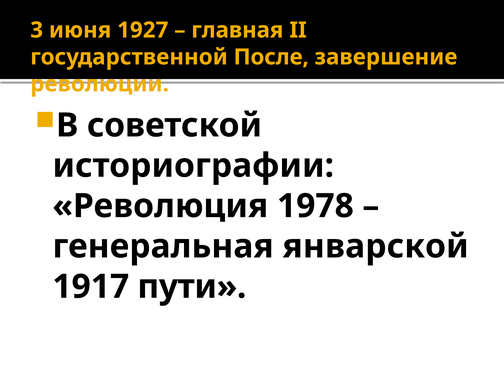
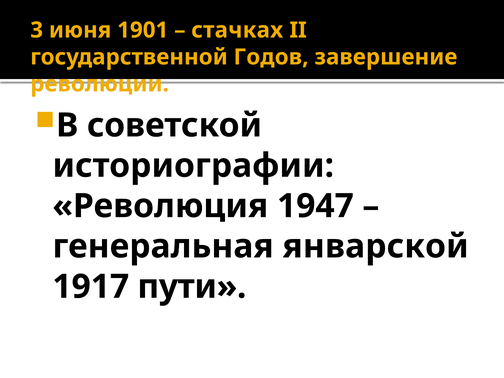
1927: 1927 -> 1901 (143, 30)
главная: главная -> стачках (237, 30)
После: После -> Годов (271, 57)
1978: 1978 -> 1947 (315, 206)
